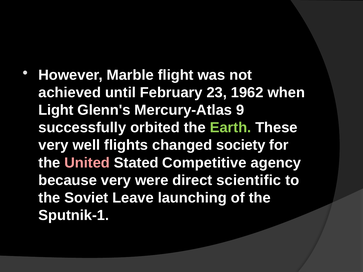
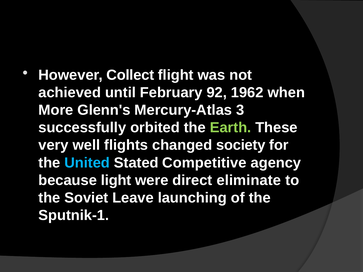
Marble: Marble -> Collect (130, 75)
23: 23 -> 92 (217, 93)
Light: Light -> More (56, 110)
9: 9 -> 3 (240, 110)
United colour: pink -> light blue (87, 163)
because very: very -> light (116, 180)
scientific: scientific -> eliminate (249, 180)
